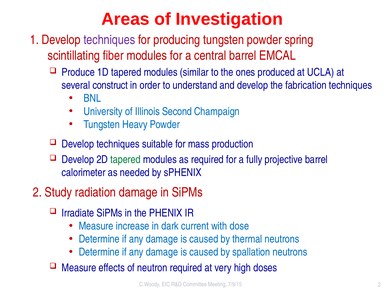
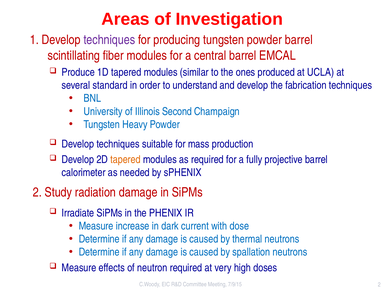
powder spring: spring -> barrel (299, 40)
construct: construct -> standard (110, 85)
tapered colour: green -> orange (126, 160)
